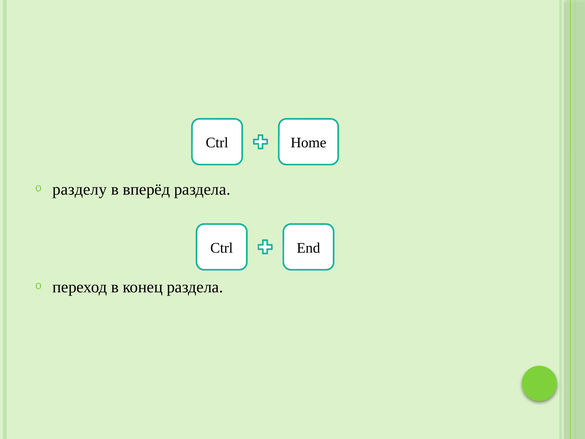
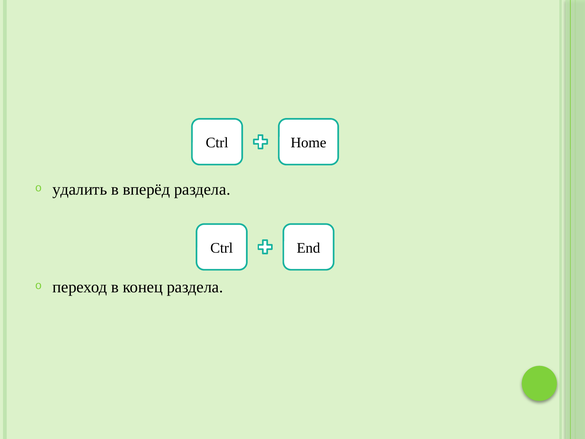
разделу: разделу -> удалить (80, 189)
